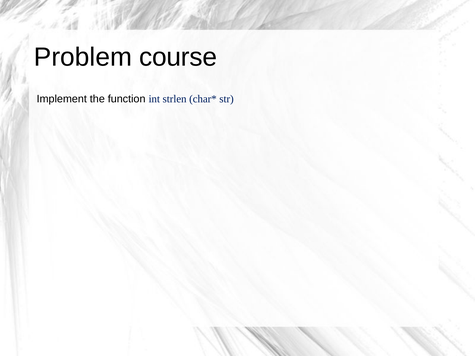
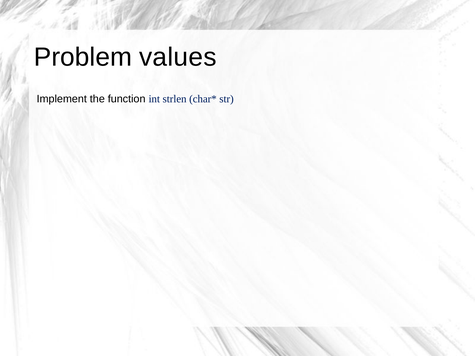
course: course -> values (178, 57)
